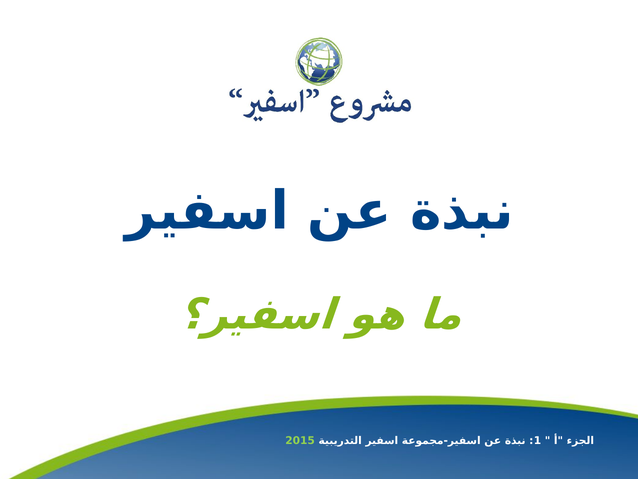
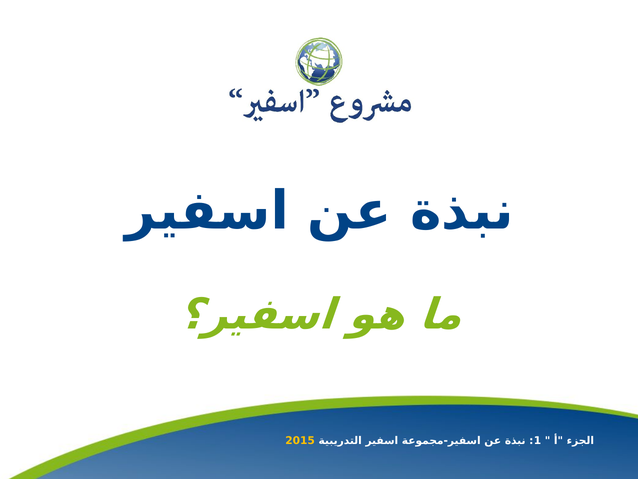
2015 colour: light green -> yellow (300, 440)
